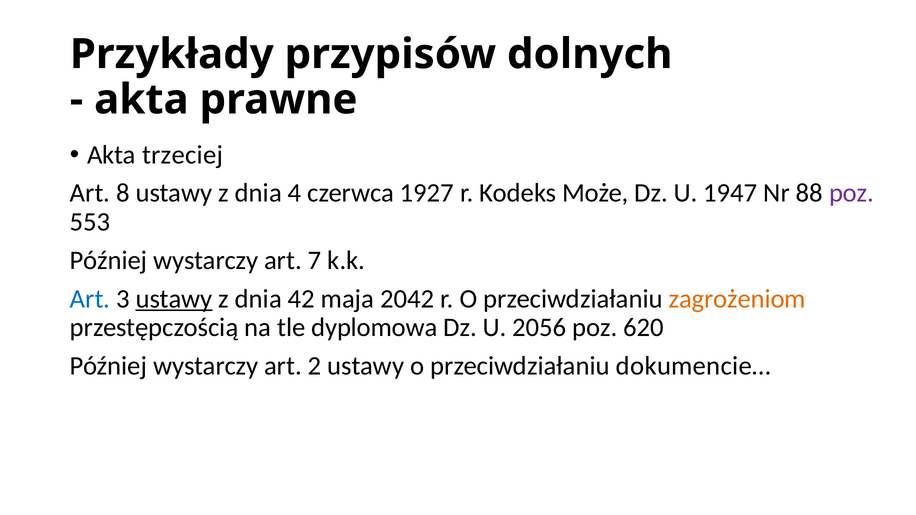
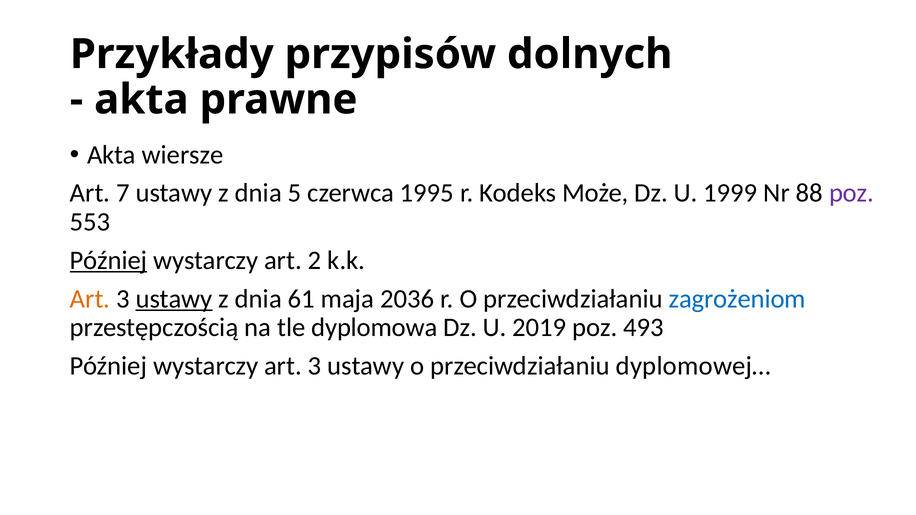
trzeciej: trzeciej -> wiersze (183, 155)
8: 8 -> 7 (123, 193)
4: 4 -> 5 (295, 193)
1927: 1927 -> 1995 (427, 193)
1947: 1947 -> 1999 (730, 193)
Później underline: none -> present (109, 261)
7: 7 -> 2 (315, 261)
Art colour: blue -> orange (90, 299)
42: 42 -> 61 (301, 299)
2042: 2042 -> 2036 (407, 299)
zagrożeniom colour: orange -> blue (737, 299)
2056: 2056 -> 2019 (539, 328)
620: 620 -> 493 (644, 328)
wystarczy art 2: 2 -> 3 (315, 366)
dokumencie…: dokumencie… -> dyplomowej… (693, 366)
